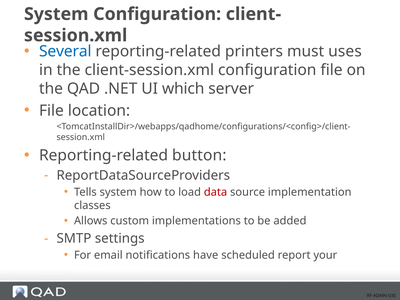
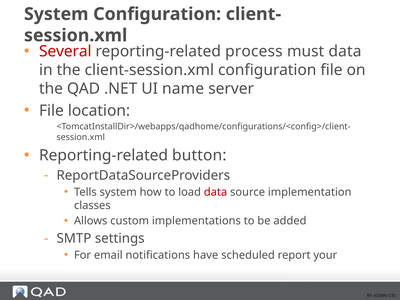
Several colour: blue -> red (65, 51)
printers: printers -> process (254, 51)
must uses: uses -> data (345, 51)
which: which -> name (183, 89)
